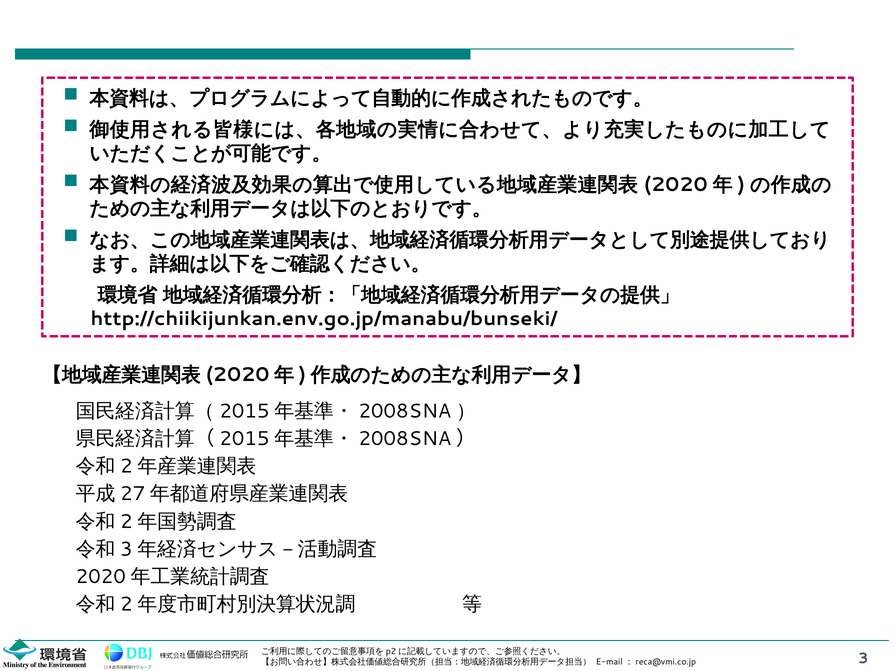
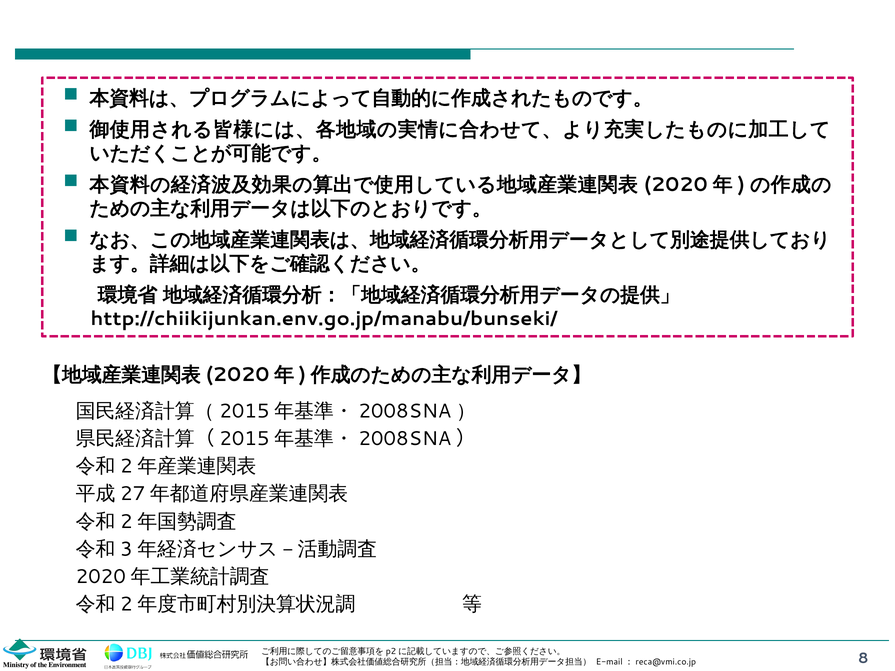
3: 3 -> 8 (863, 659)
